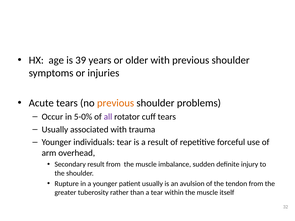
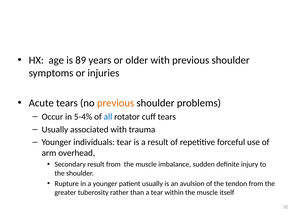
39: 39 -> 89 (81, 60)
5-0%: 5-0% -> 5-4% (83, 117)
all colour: purple -> blue (108, 117)
